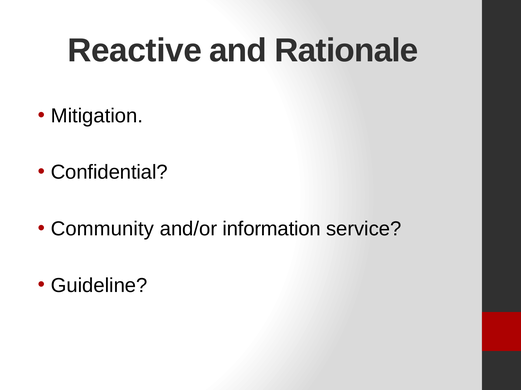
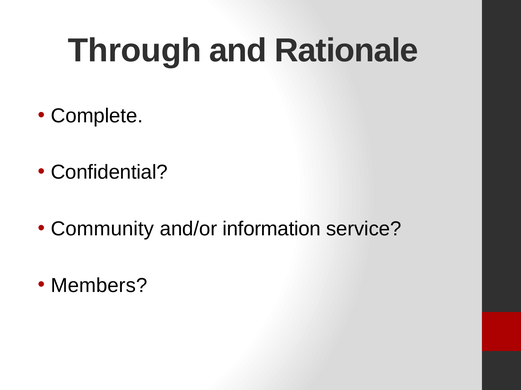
Reactive: Reactive -> Through (135, 51)
Mitigation: Mitigation -> Complete (97, 116)
Guideline: Guideline -> Members (99, 286)
